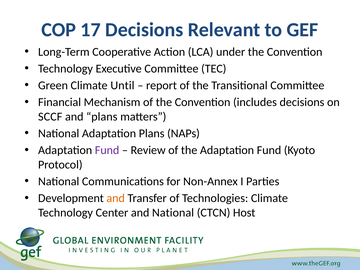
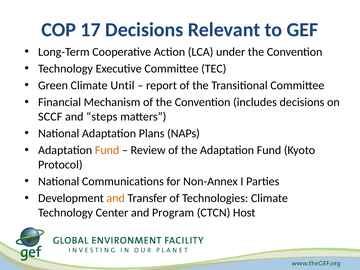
and plans: plans -> steps (102, 117)
Fund colour: purple -> orange (107, 150)
and National: National -> Program (173, 213)
